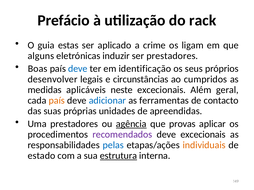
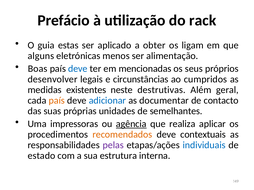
crime: crime -> obter (154, 45)
induzir: induzir -> menos (116, 56)
ser prestadores: prestadores -> alimentação (172, 56)
identificação: identificação -> mencionadas (145, 69)
aplicáveis: aplicáveis -> existentes (86, 90)
neste excecionais: excecionais -> destrutivas (162, 90)
ferramentas: ferramentas -> documentar (164, 101)
apreendidas: apreendidas -> semelhantes (176, 111)
Uma prestadores: prestadores -> impressoras (74, 124)
provas: provas -> realiza (182, 124)
recomendados colour: purple -> orange (122, 135)
deve excecionais: excecionais -> contextuais (203, 135)
pelas colour: blue -> purple (113, 145)
individuais colour: orange -> blue (204, 145)
estrutura underline: present -> none (118, 156)
